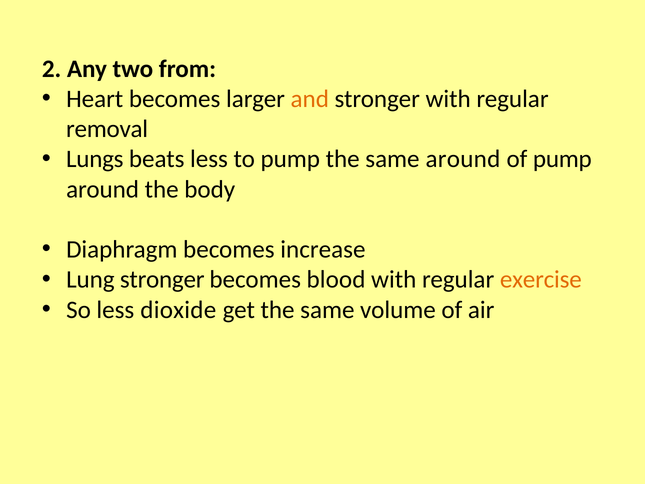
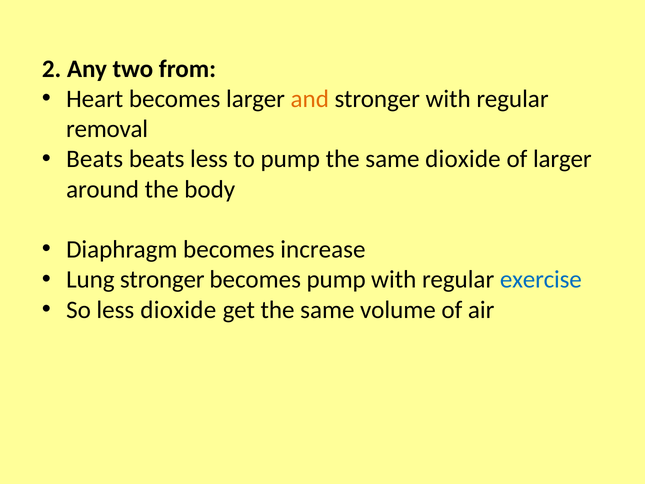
Lungs: Lungs -> Beats (95, 159)
same around: around -> dioxide (463, 159)
of pump: pump -> larger (562, 159)
becomes blood: blood -> pump (336, 280)
exercise colour: orange -> blue (541, 280)
